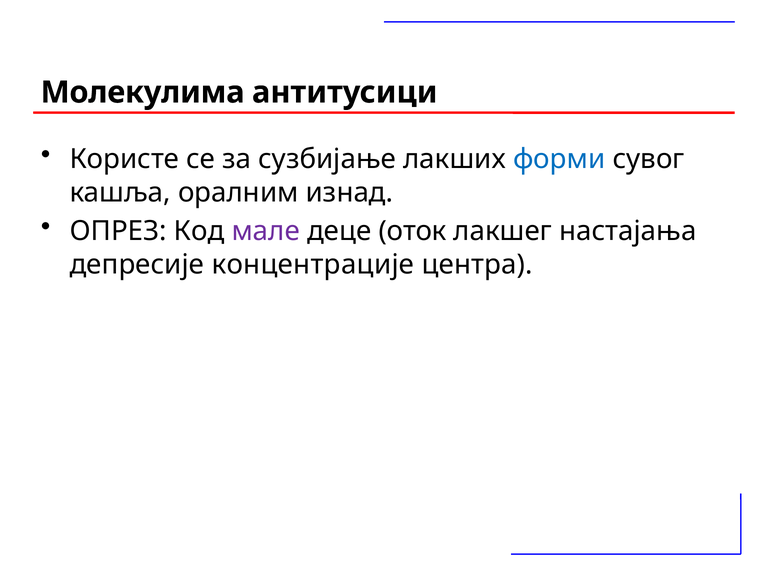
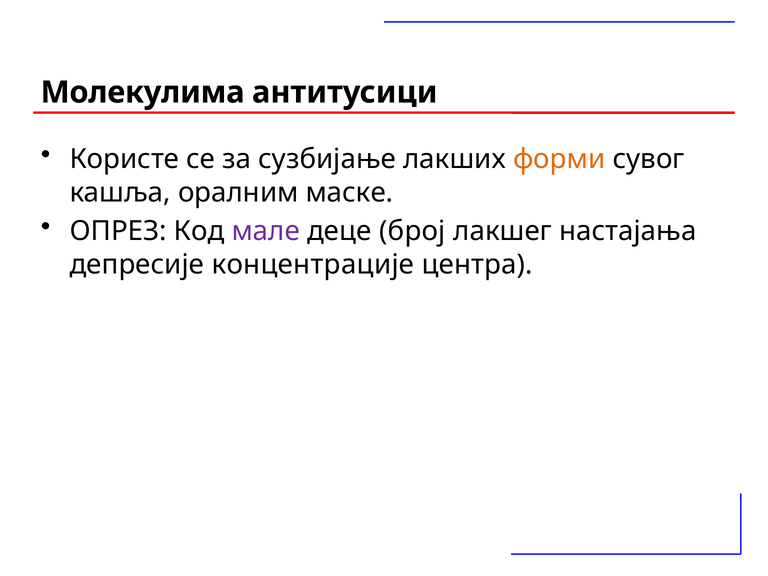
форми colour: blue -> orange (559, 159)
изнад: изнад -> маске (350, 192)
оток: оток -> број (412, 231)
